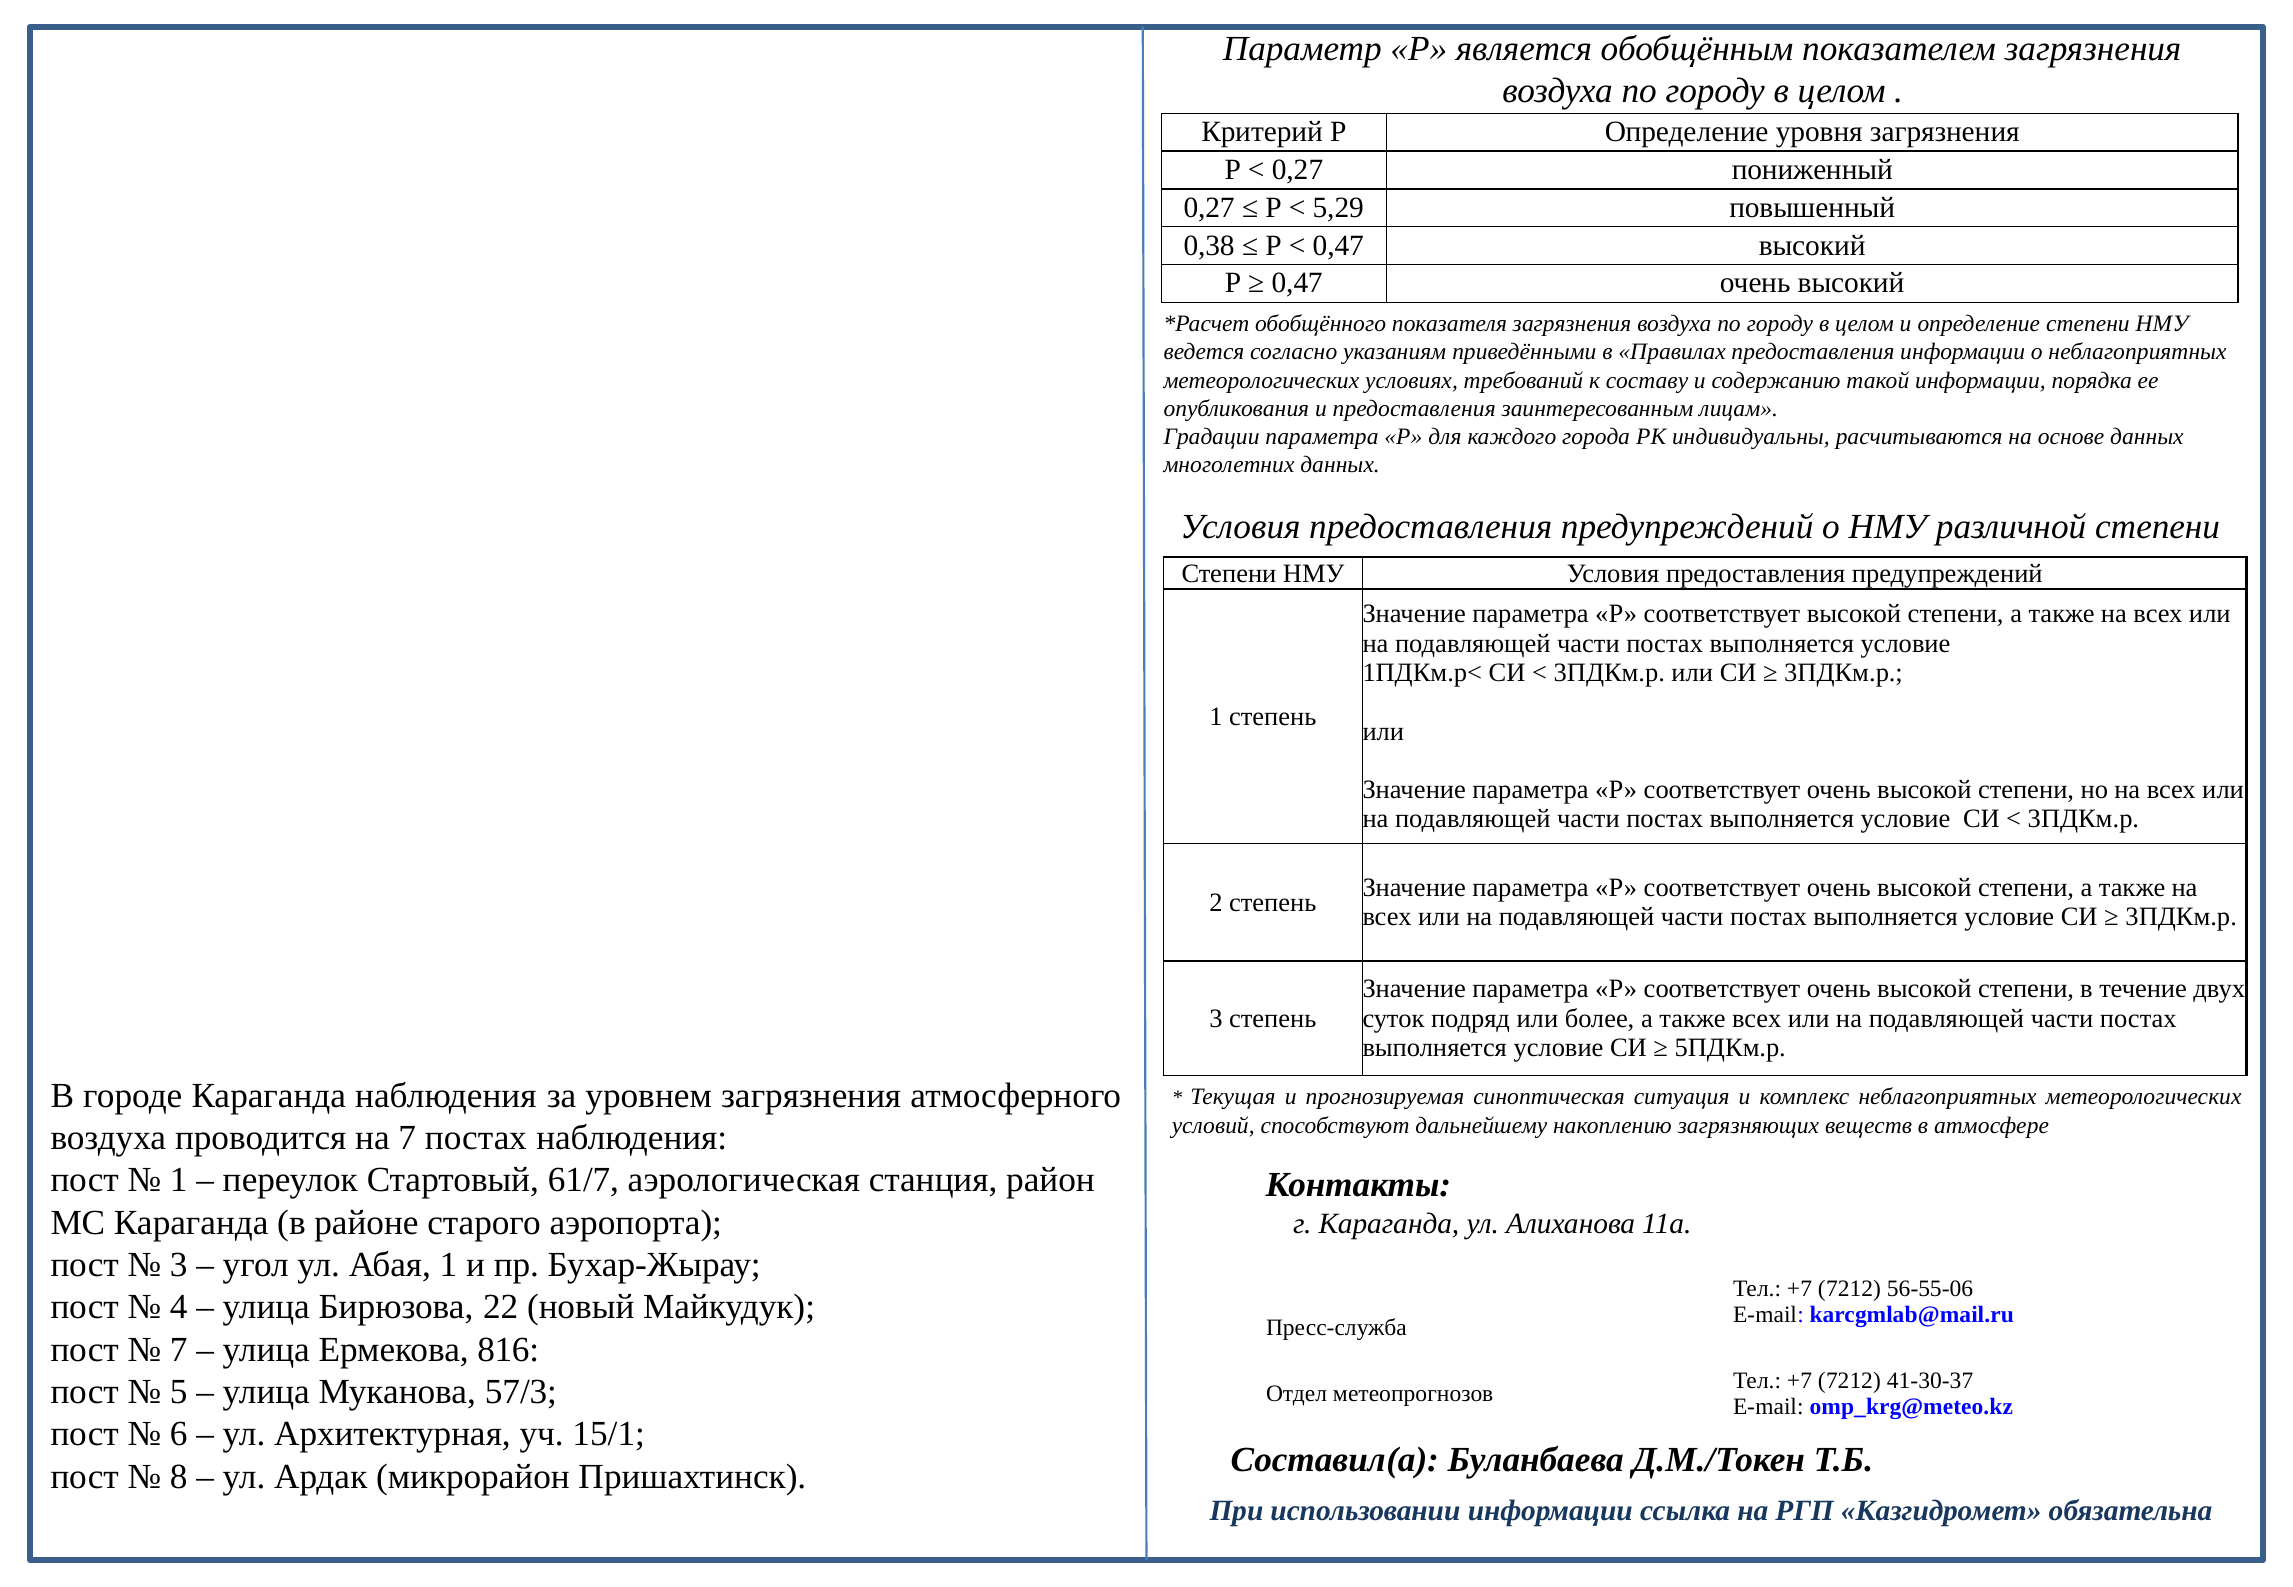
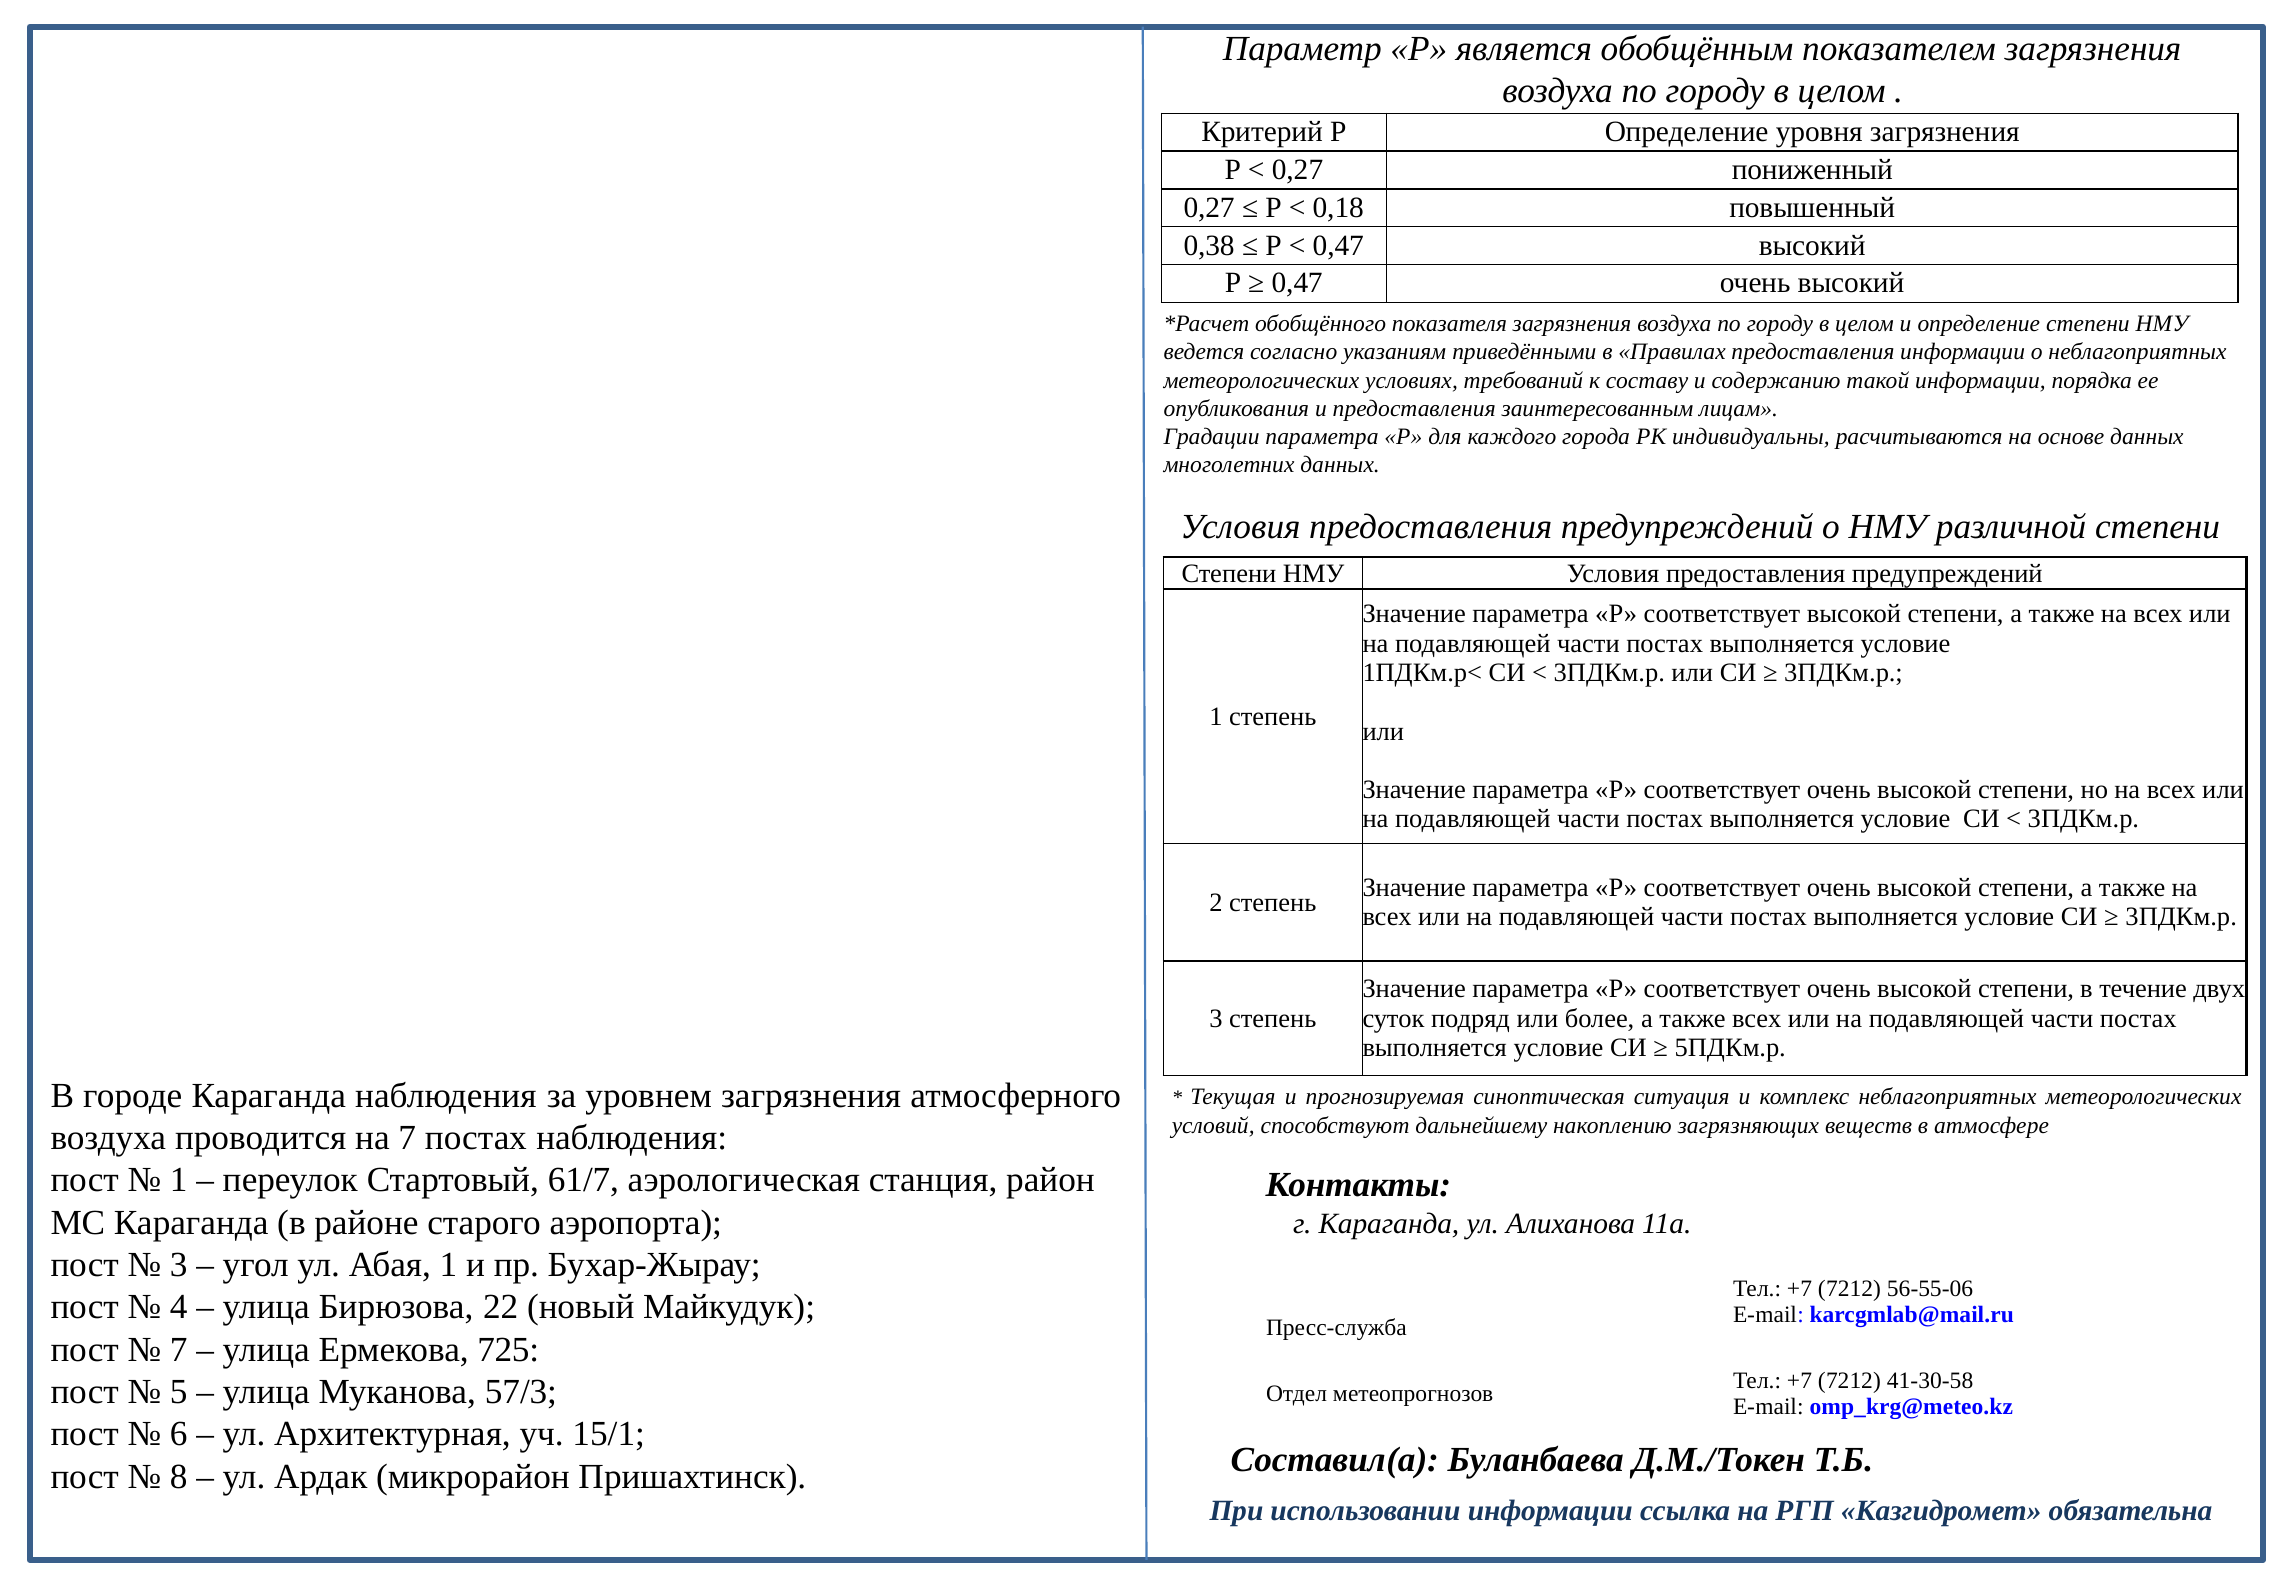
5,29: 5,29 -> 0,18 (1338, 208)
816: 816 -> 725 (508, 1350)
41-30-37: 41-30-37 -> 41-30-58 (1930, 1381)
